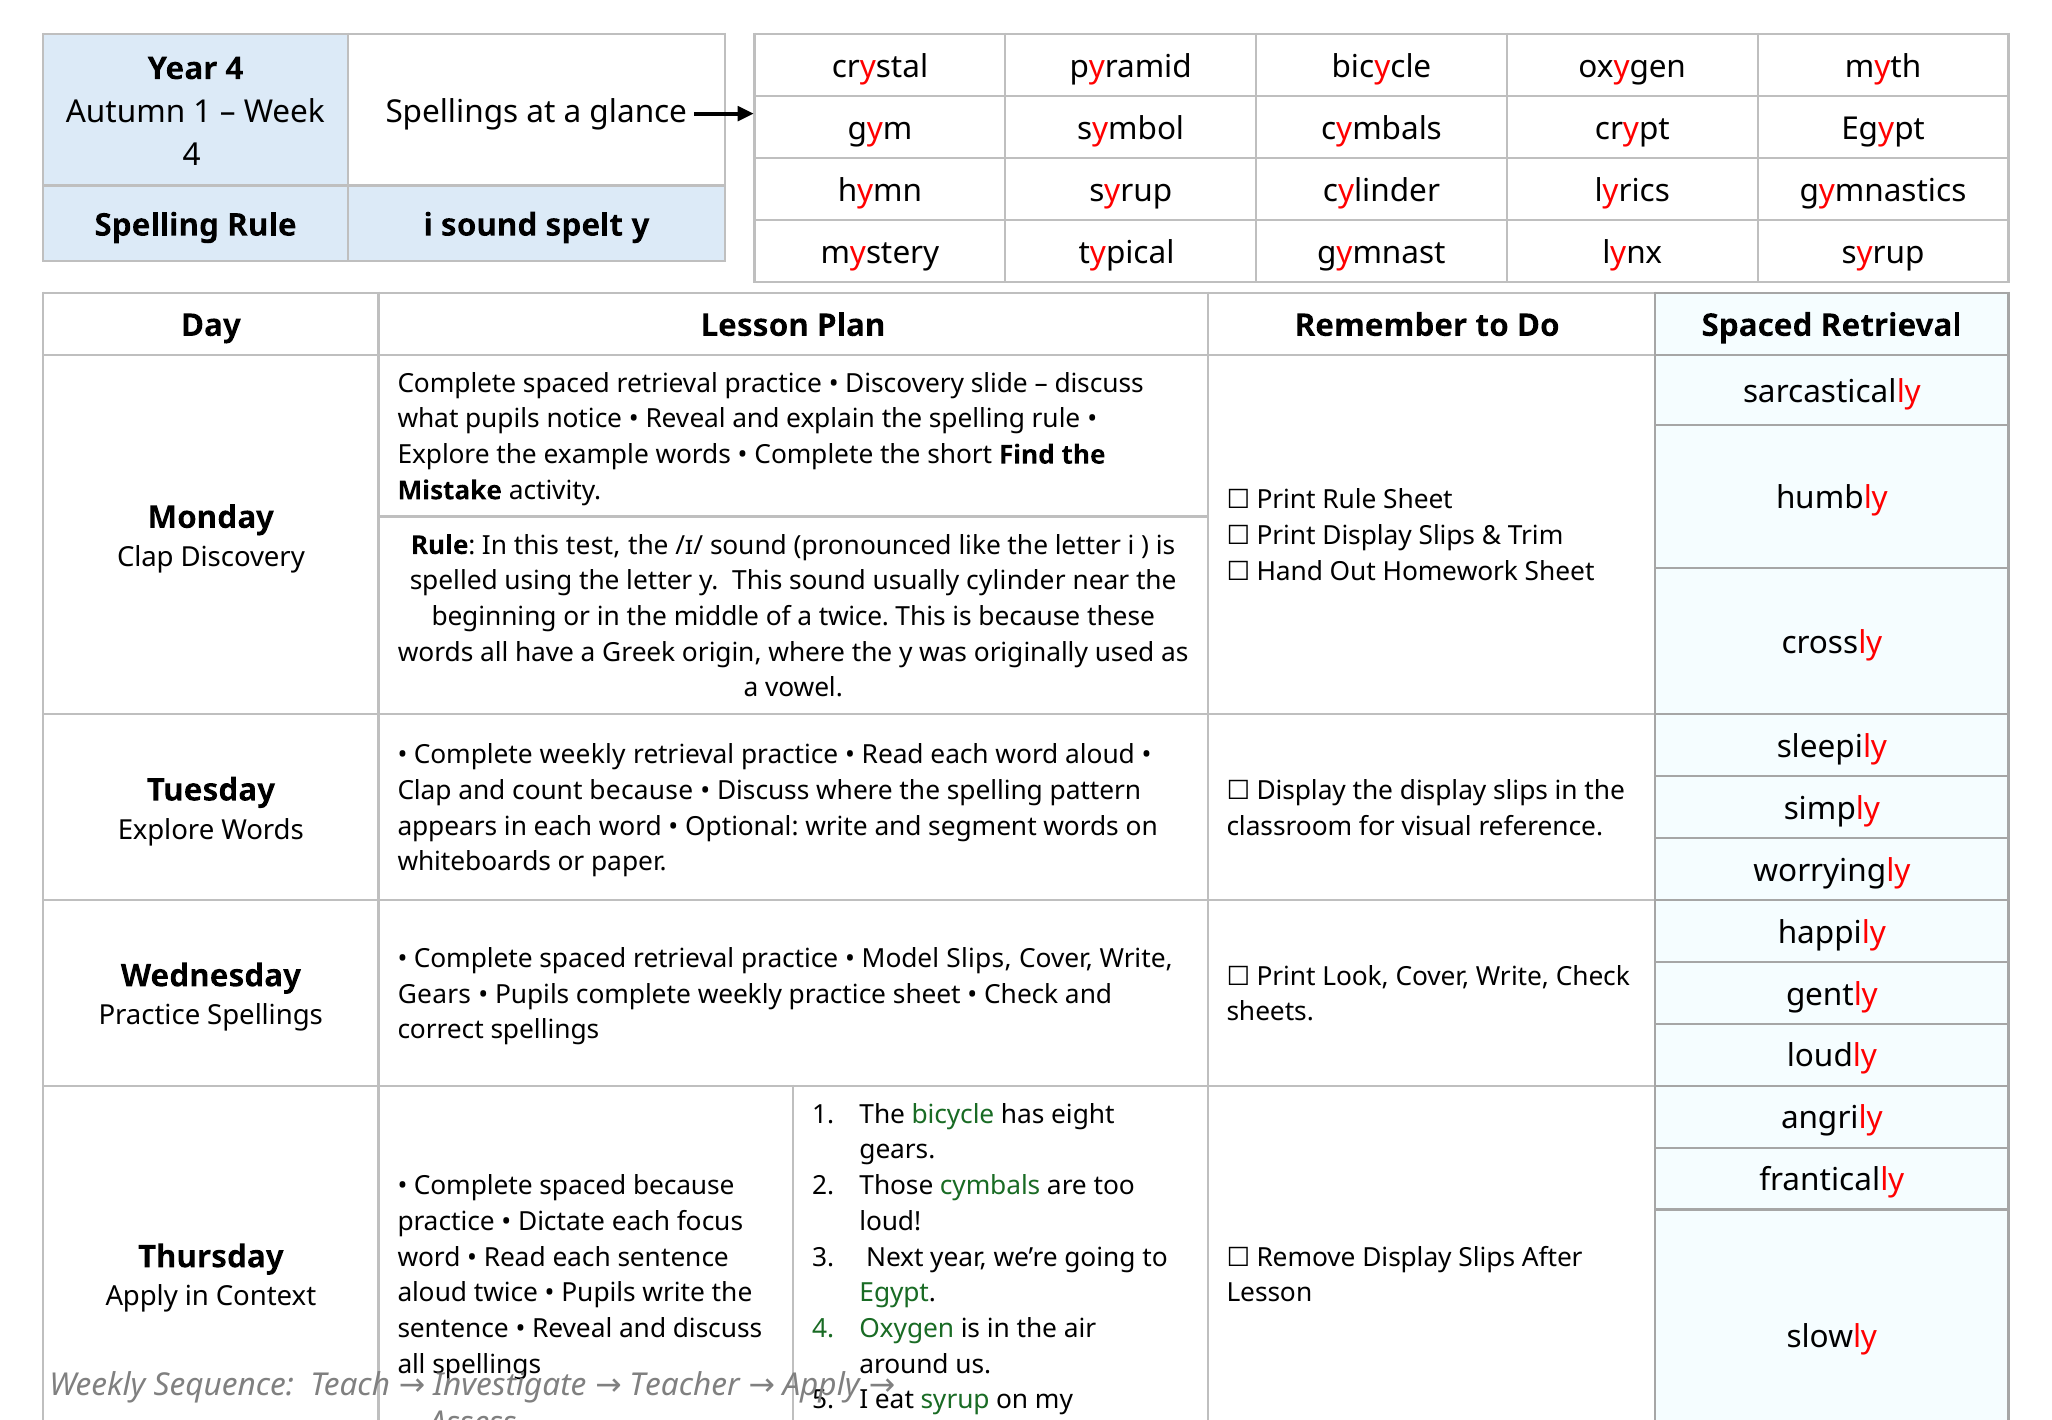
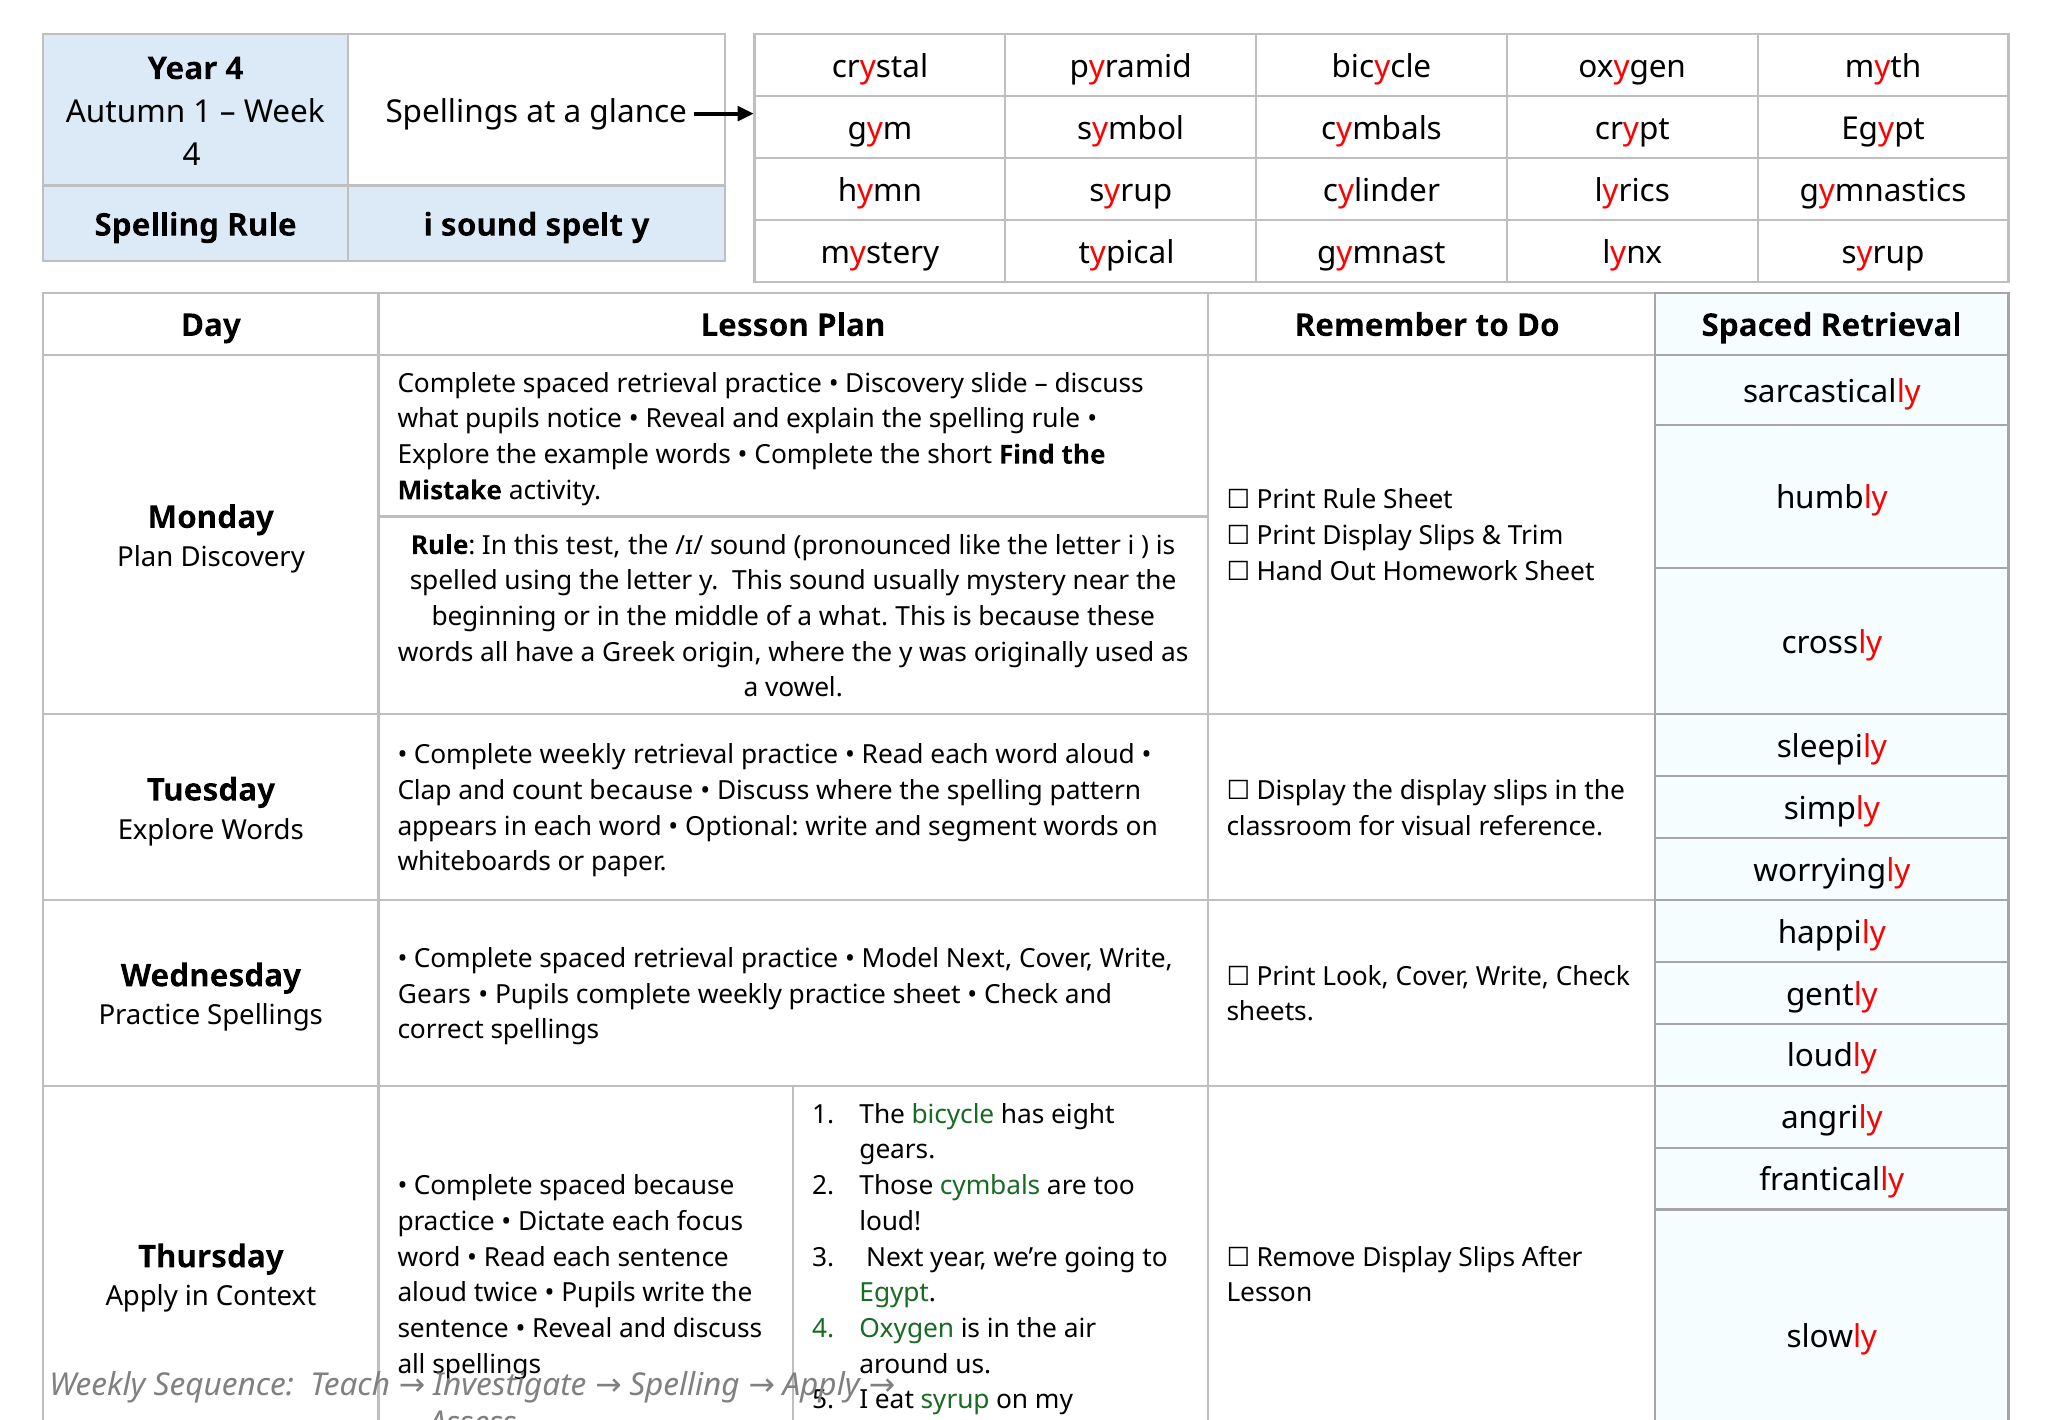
Clap: Clap -> Plan (145, 558)
usually cylinder: cylinder -> mystery (1016, 581)
a twice: twice -> what (854, 617)
Model Slips: Slips -> Next (979, 959)
Investigate Teacher: Teacher -> Spelling (684, 1386)
